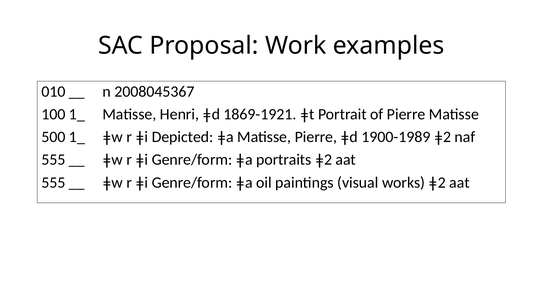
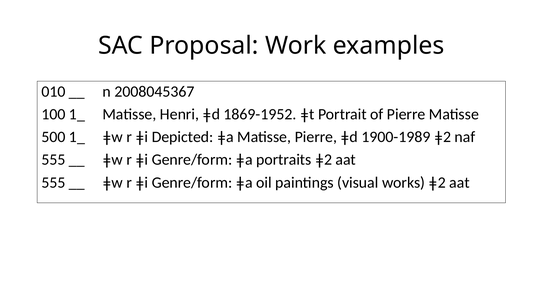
1869-1921: 1869-1921 -> 1869-1952 (260, 115)
